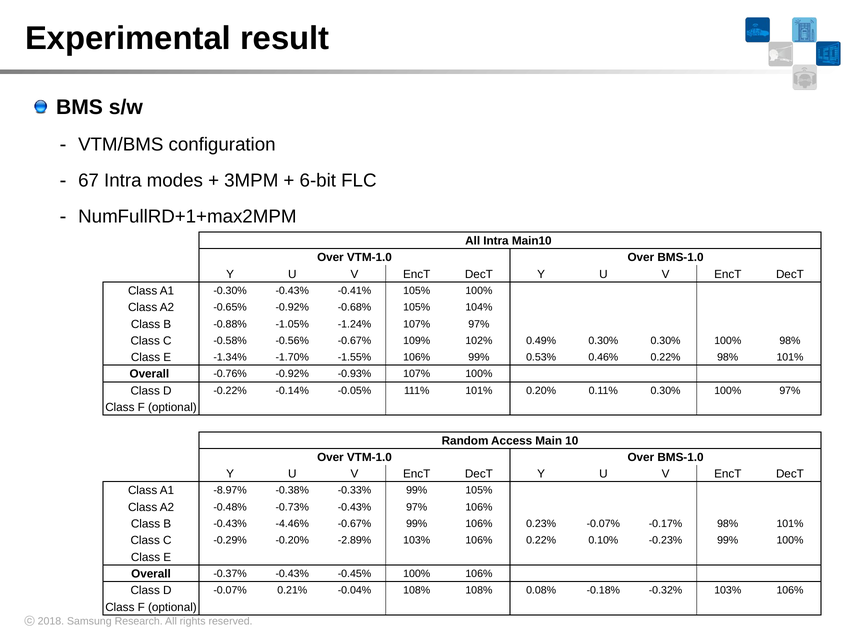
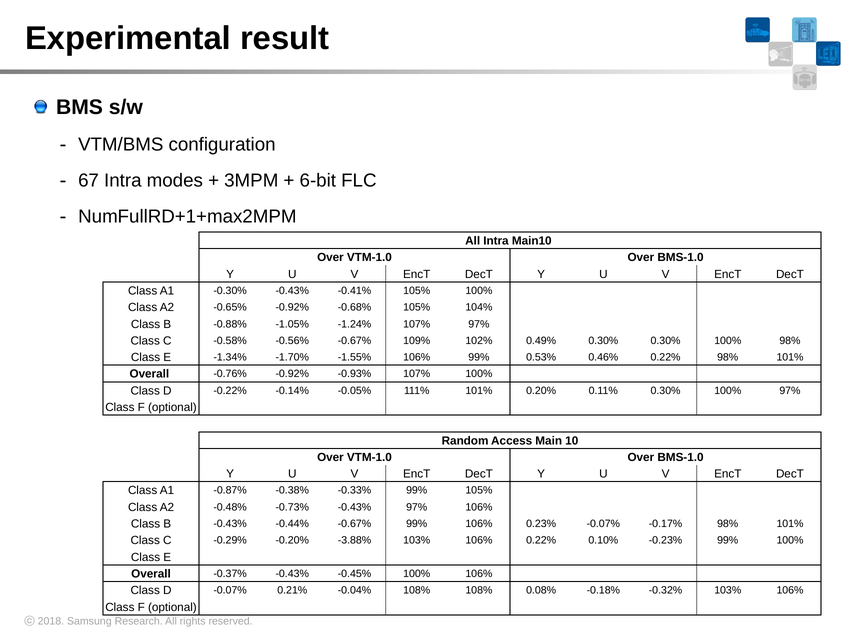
-8.97%: -8.97% -> -0.87% (230, 490)
-4.46%: -4.46% -> -0.44% (292, 524)
-2.89%: -2.89% -> -3.88% (354, 540)
